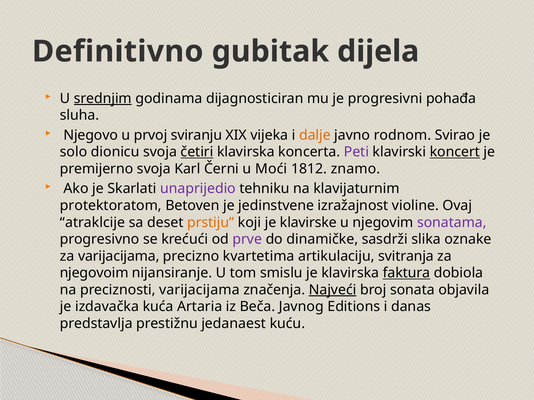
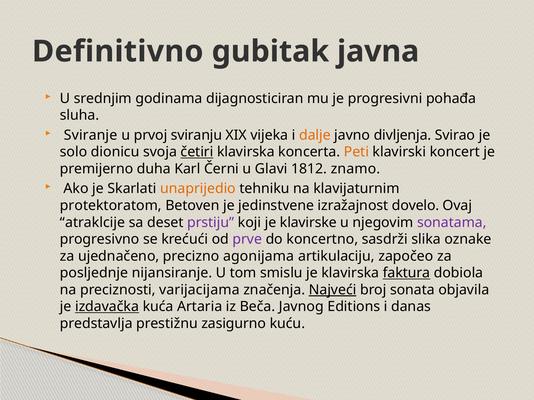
dijela: dijela -> javna (378, 52)
srednjim underline: present -> none (103, 99)
Njegovo: Njegovo -> Sviranje (91, 135)
rodnom: rodnom -> divljenja (403, 135)
Peti colour: purple -> orange (356, 152)
koncert underline: present -> none (455, 152)
premijerno svoja: svoja -> duha (154, 169)
Moći: Moći -> Glavi (271, 169)
unaprijedio colour: purple -> orange (198, 189)
violine: violine -> dovelo (415, 206)
prstiju colour: orange -> purple (211, 223)
dinamičke: dinamičke -> koncertno (322, 240)
za varijacijama: varijacijama -> ujednačeno (119, 256)
kvartetima: kvartetima -> agonijama (259, 256)
svitranja: svitranja -> započeo (406, 256)
njegovoim: njegovoim -> posljednje (94, 273)
izdavačka underline: none -> present (107, 307)
jedanaest: jedanaest -> zasigurno (234, 324)
